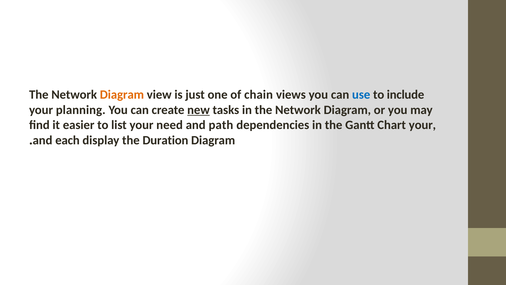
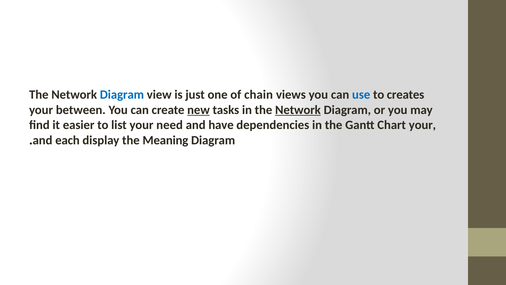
Diagram colour: orange -> blue (122, 94)
include: include -> creates (406, 94)
planning: planning -> between (81, 110)
Network underline: none -> present (298, 110)
path: path -> have (221, 125)
Duration: Duration -> Meaning (165, 140)
